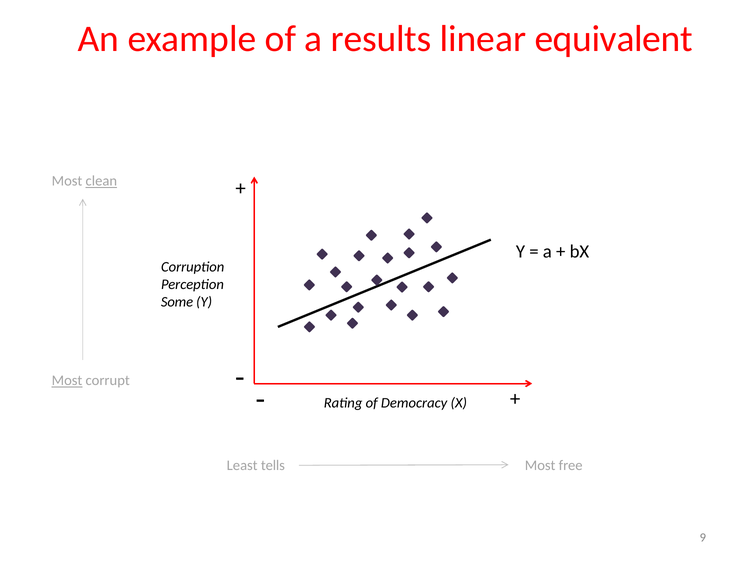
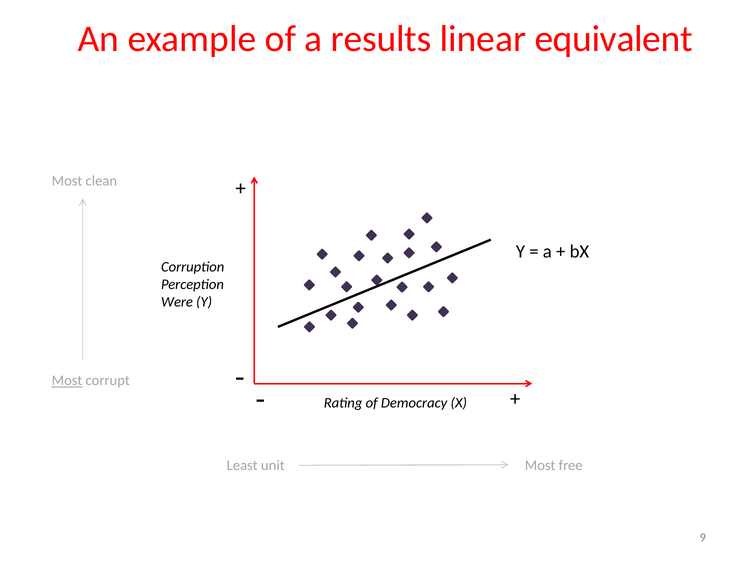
clean underline: present -> none (101, 181)
Some: Some -> Were (177, 302)
tells: tells -> unit (273, 466)
